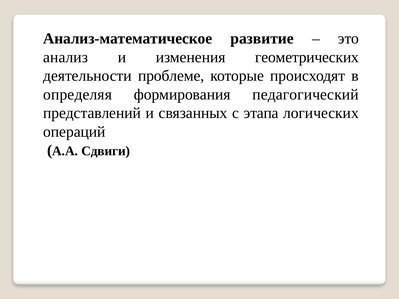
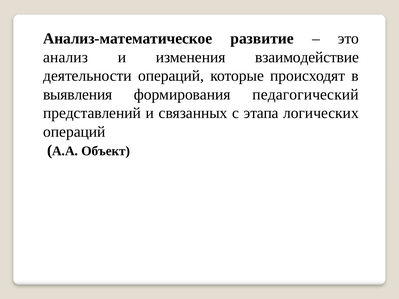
геометрических: геометрических -> взаимодействие (307, 57)
деятельности проблеме: проблеме -> операций (171, 76)
определяя: определяя -> выявления (78, 95)
Сдвиги: Сдвиги -> Объект (106, 151)
